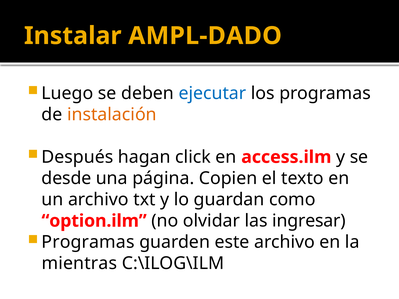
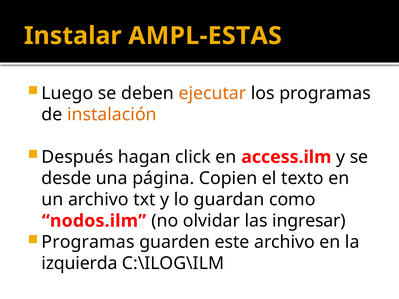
AMPL-DADO: AMPL-DADO -> AMPL-ESTAS (205, 36)
ejecutar colour: blue -> orange (212, 93)
option.ilm: option.ilm -> nodos.ilm (94, 221)
mientras: mientras -> izquierda (79, 264)
